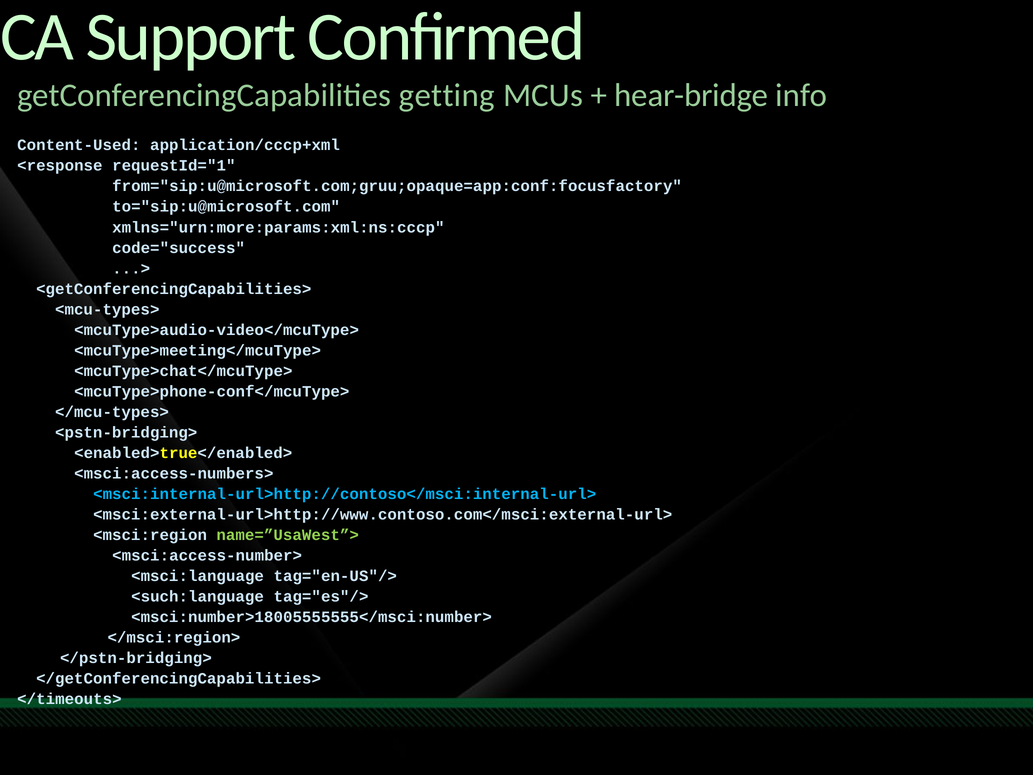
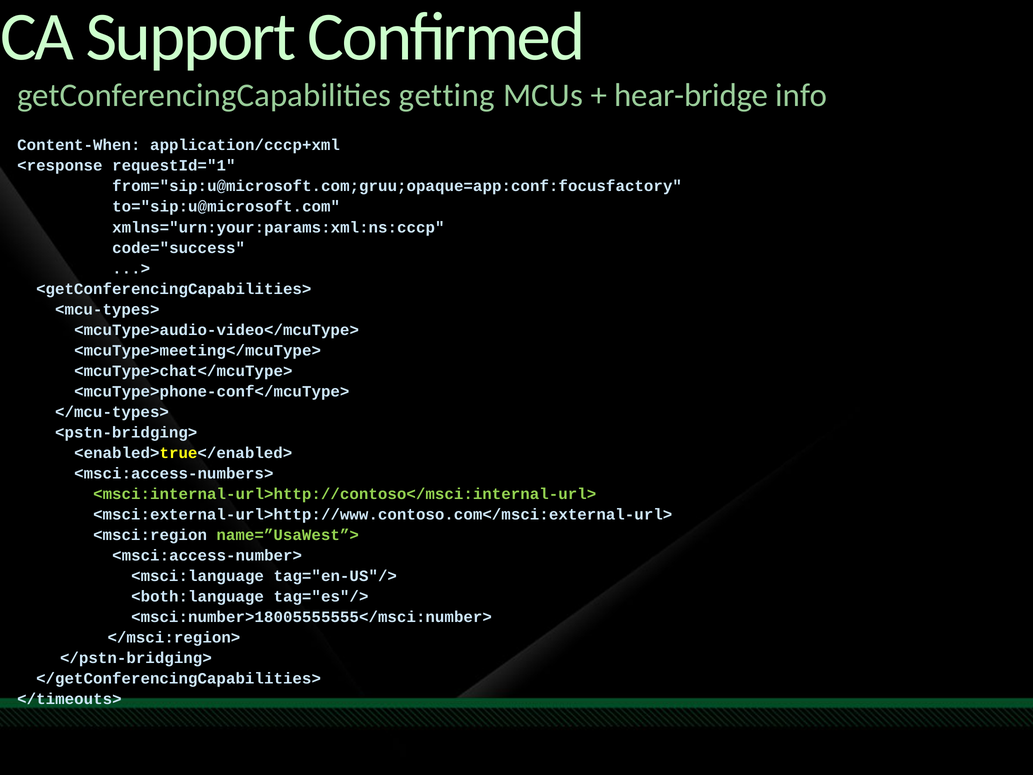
Content-Used: Content-Used -> Content-When (79, 145)
xmlns="urn:more:params:xml:ns:cccp: xmlns="urn:more:params:xml:ns:cccp -> xmlns="urn:your:params:xml:ns:cccp (278, 227)
<msci:internal-url>http://contoso</msci:internal-url> colour: light blue -> light green (345, 494)
<such:language: <such:language -> <both:language (198, 596)
